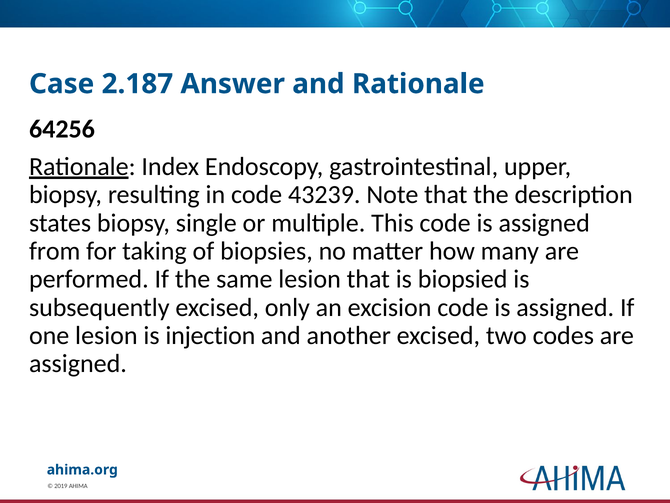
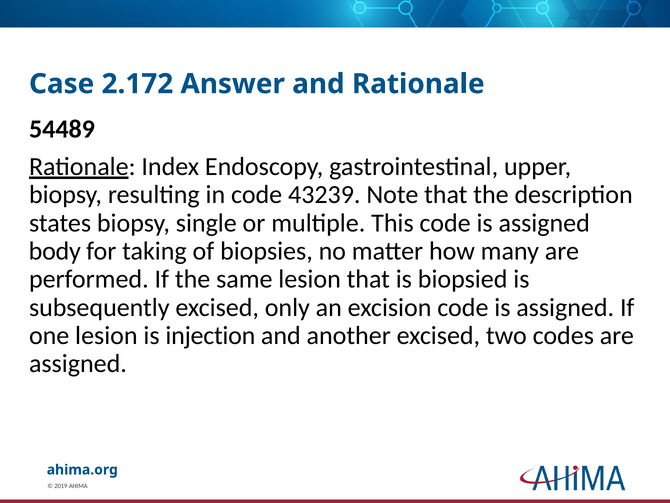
2.187: 2.187 -> 2.172 (137, 84)
64256: 64256 -> 54489 (62, 129)
from: from -> body (55, 251)
